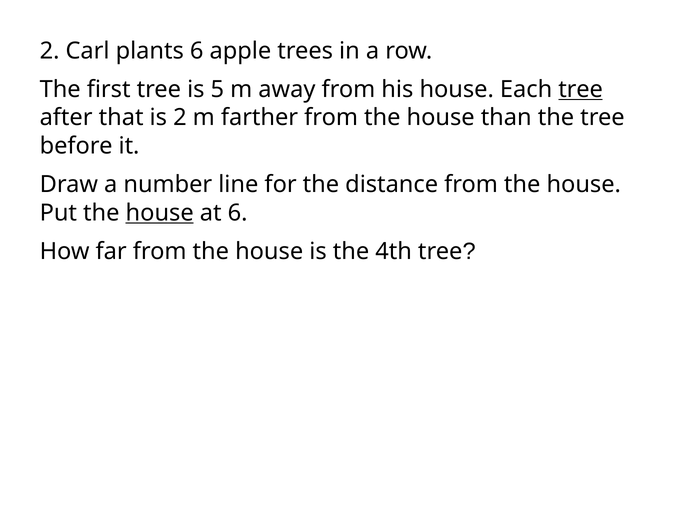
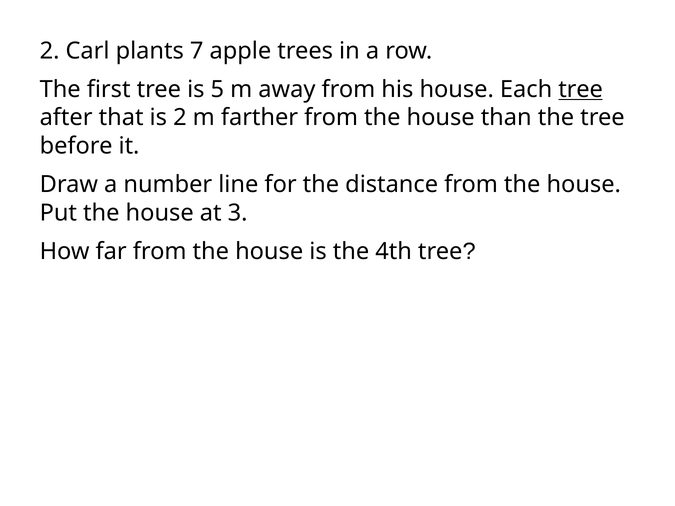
plants 6: 6 -> 7 (197, 51)
house underline: present -> none (160, 213)
at 6: 6 -> 3 (238, 213)
